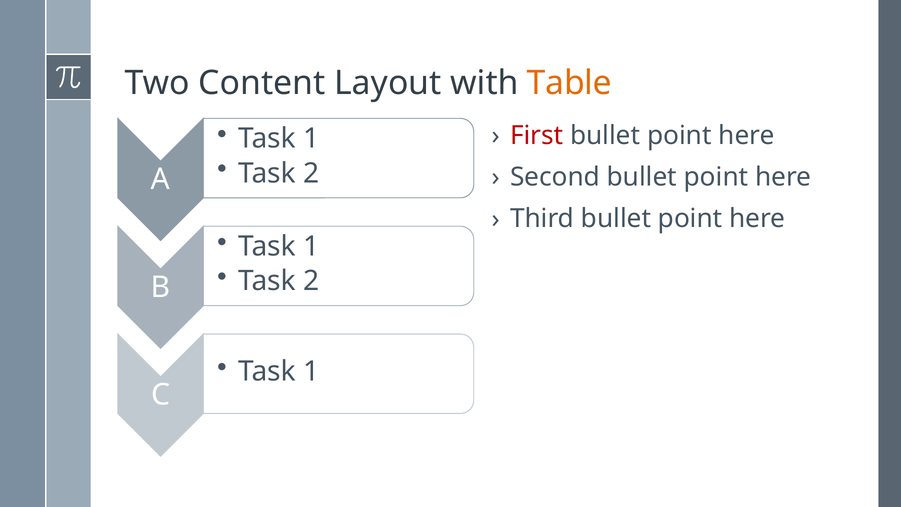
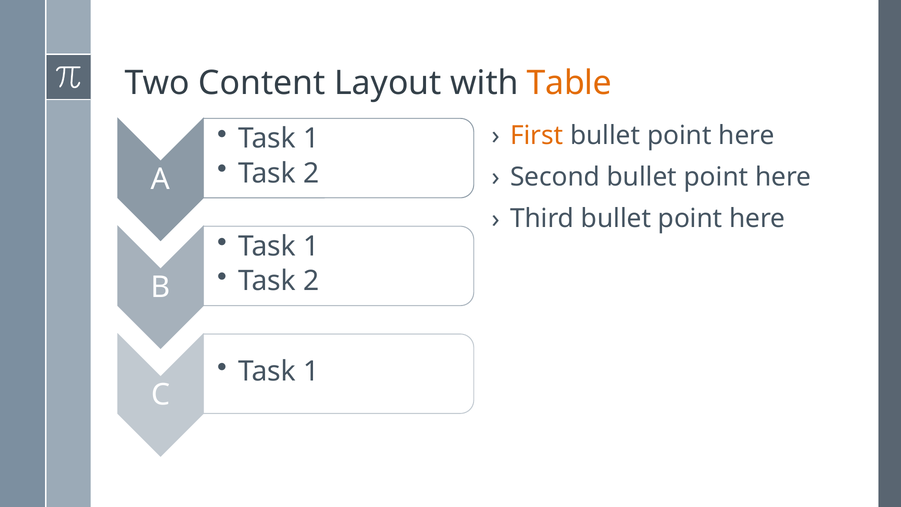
First colour: red -> orange (537, 136)
